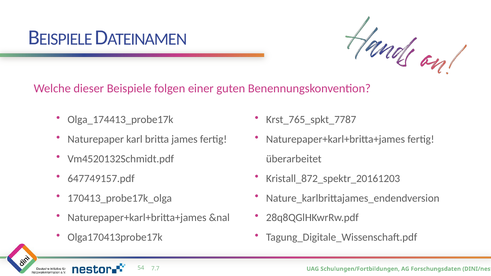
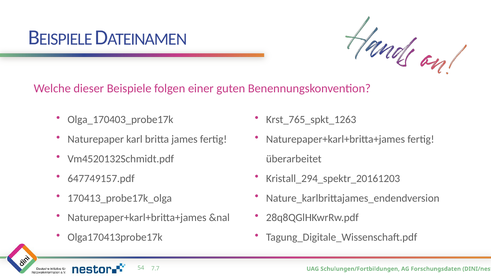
Olga_174413_probe17k: Olga_174413_probe17k -> Olga_170403_probe17k (120, 120)
Krst_765_spkt_7787: Krst_765_spkt_7787 -> Krst_765_spkt_1263 (311, 120)
Kristall_872_spektr_20161203: Kristall_872_spektr_20161203 -> Kristall_294_spektr_20161203 (333, 179)
